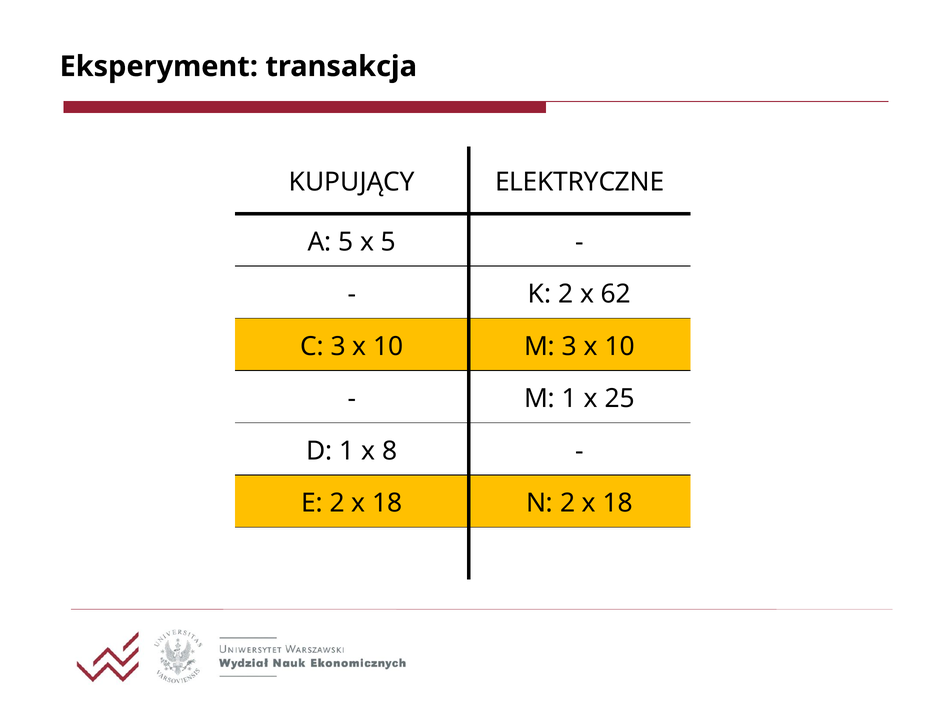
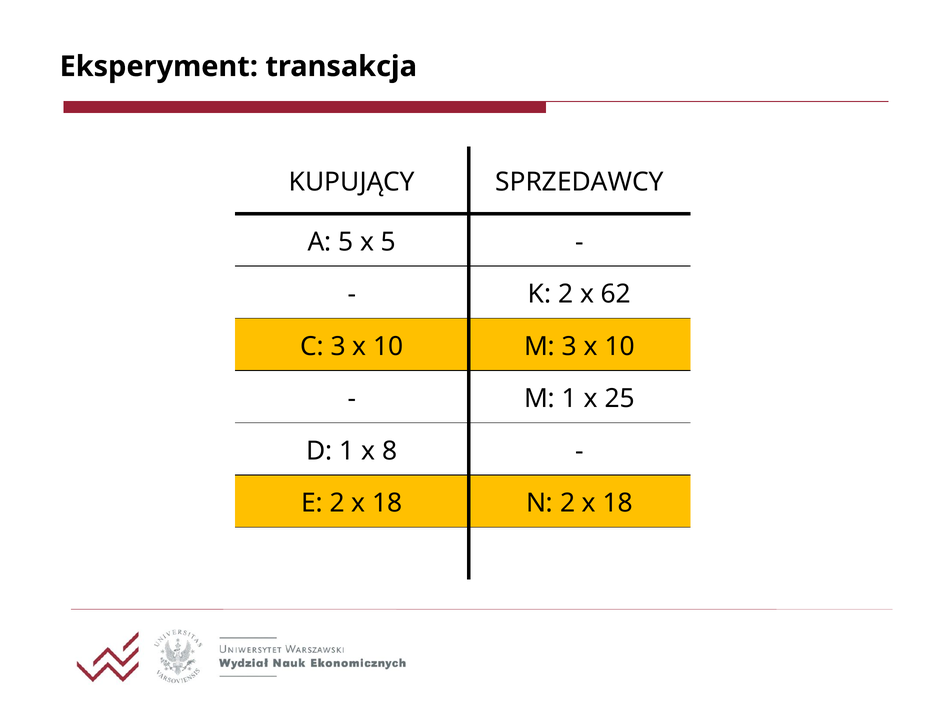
ELEKTRYCZNE: ELEKTRYCZNE -> SPRZEDAWCY (579, 182)
